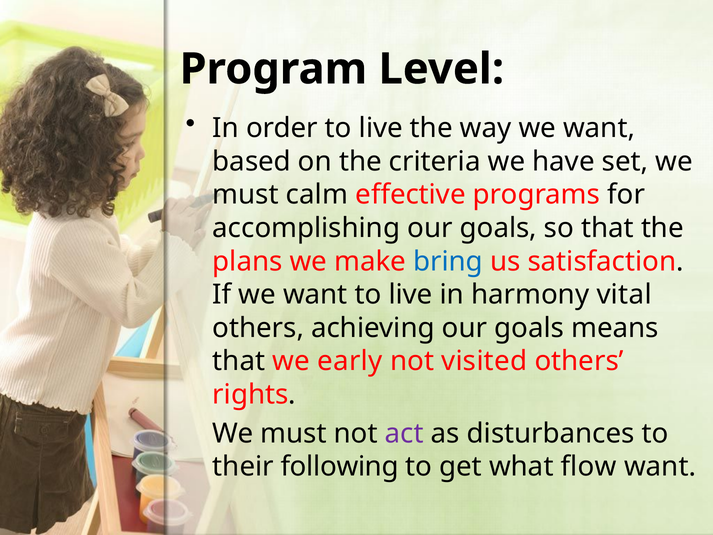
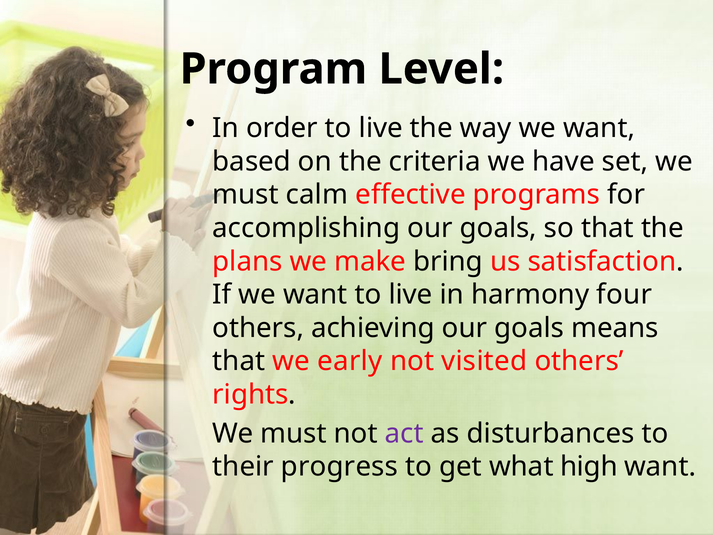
bring colour: blue -> black (448, 261)
vital: vital -> four (624, 295)
following: following -> progress (339, 467)
flow: flow -> high (589, 467)
